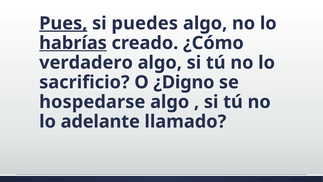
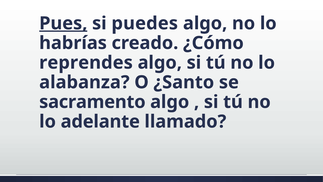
habrías underline: present -> none (73, 43)
verdadero: verdadero -> reprendes (86, 63)
sacrificio: sacrificio -> alabanza (84, 82)
¿Digno: ¿Digno -> ¿Santo (184, 82)
hospedarse: hospedarse -> sacramento (92, 102)
